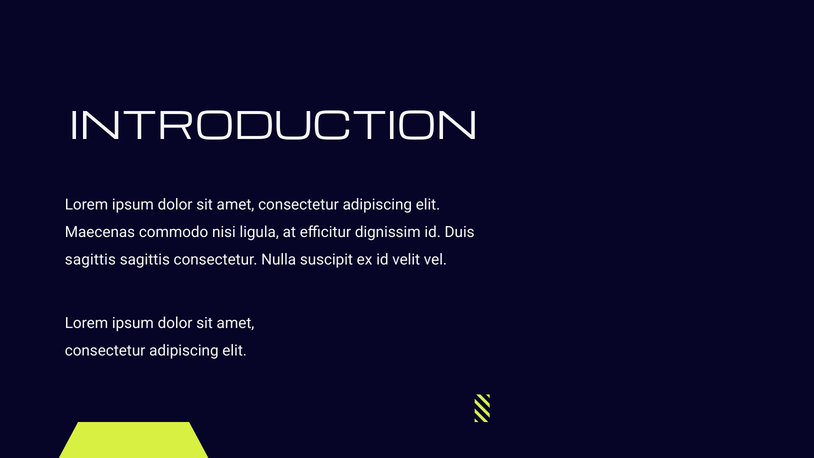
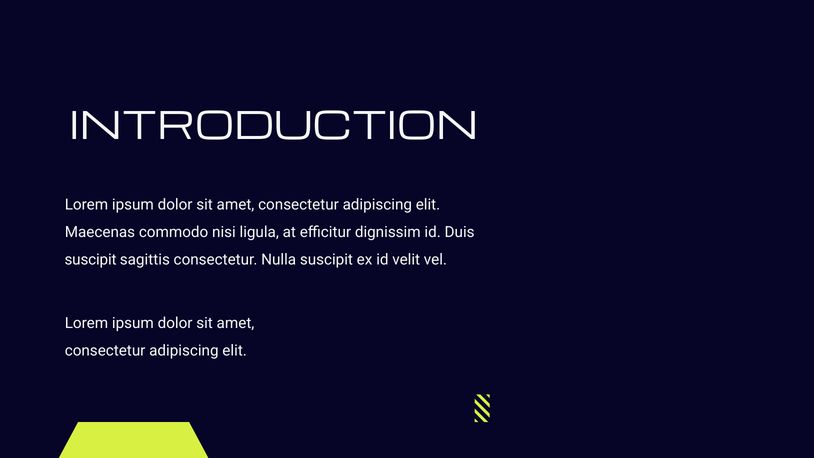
sagittis: sagittis -> suscipit (91, 260)
